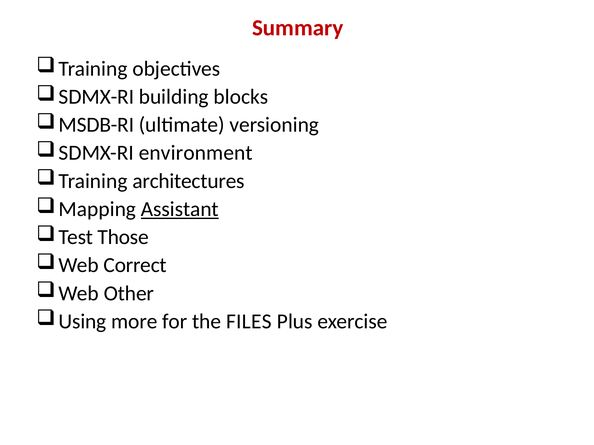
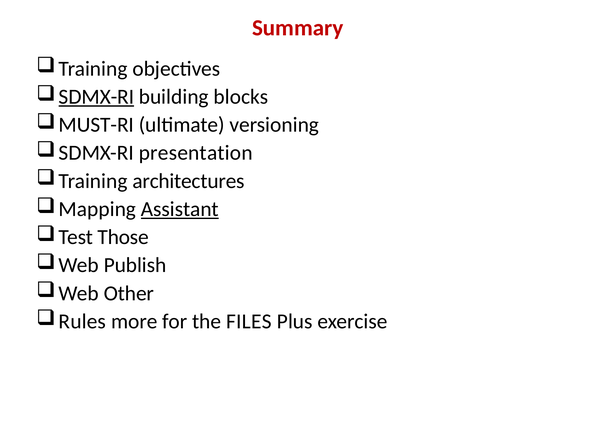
SDMX-RI underline: none -> present (96, 97)
MSDB-RI: MSDB-RI -> MUST-RI (96, 125)
environment: environment -> presentation (196, 153)
Correct: Correct -> Publish (135, 266)
Using: Using -> Rules (82, 322)
